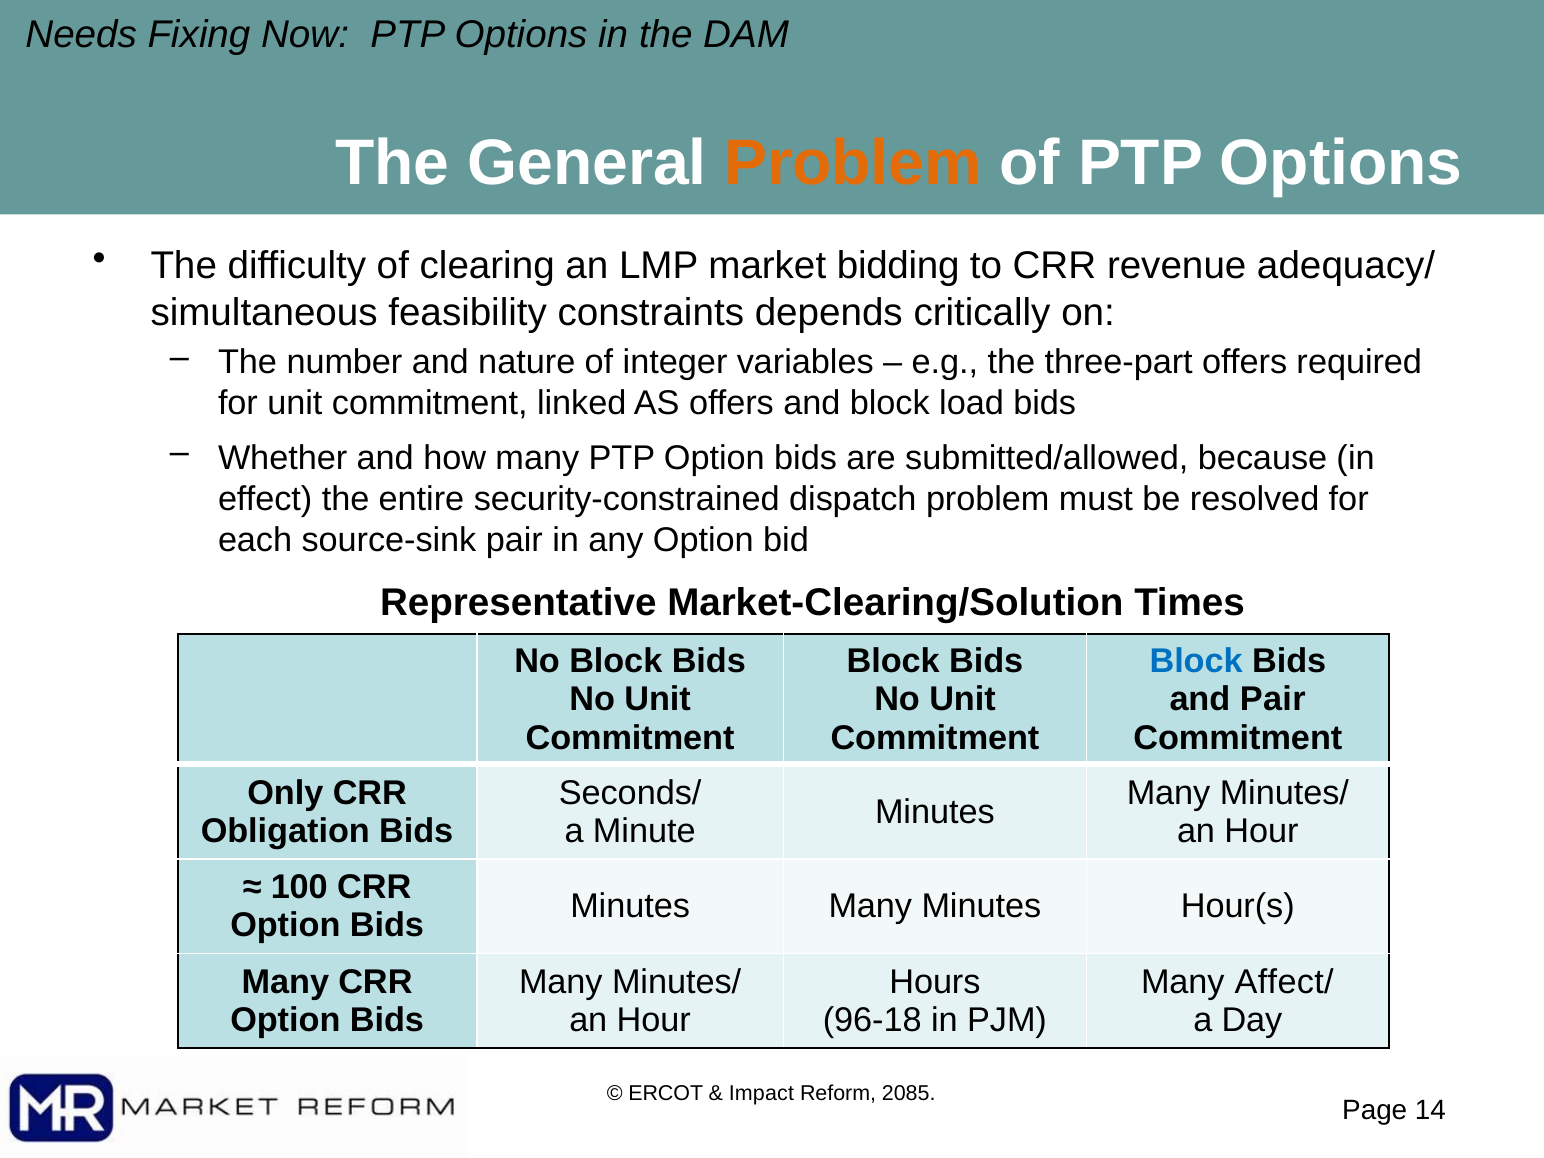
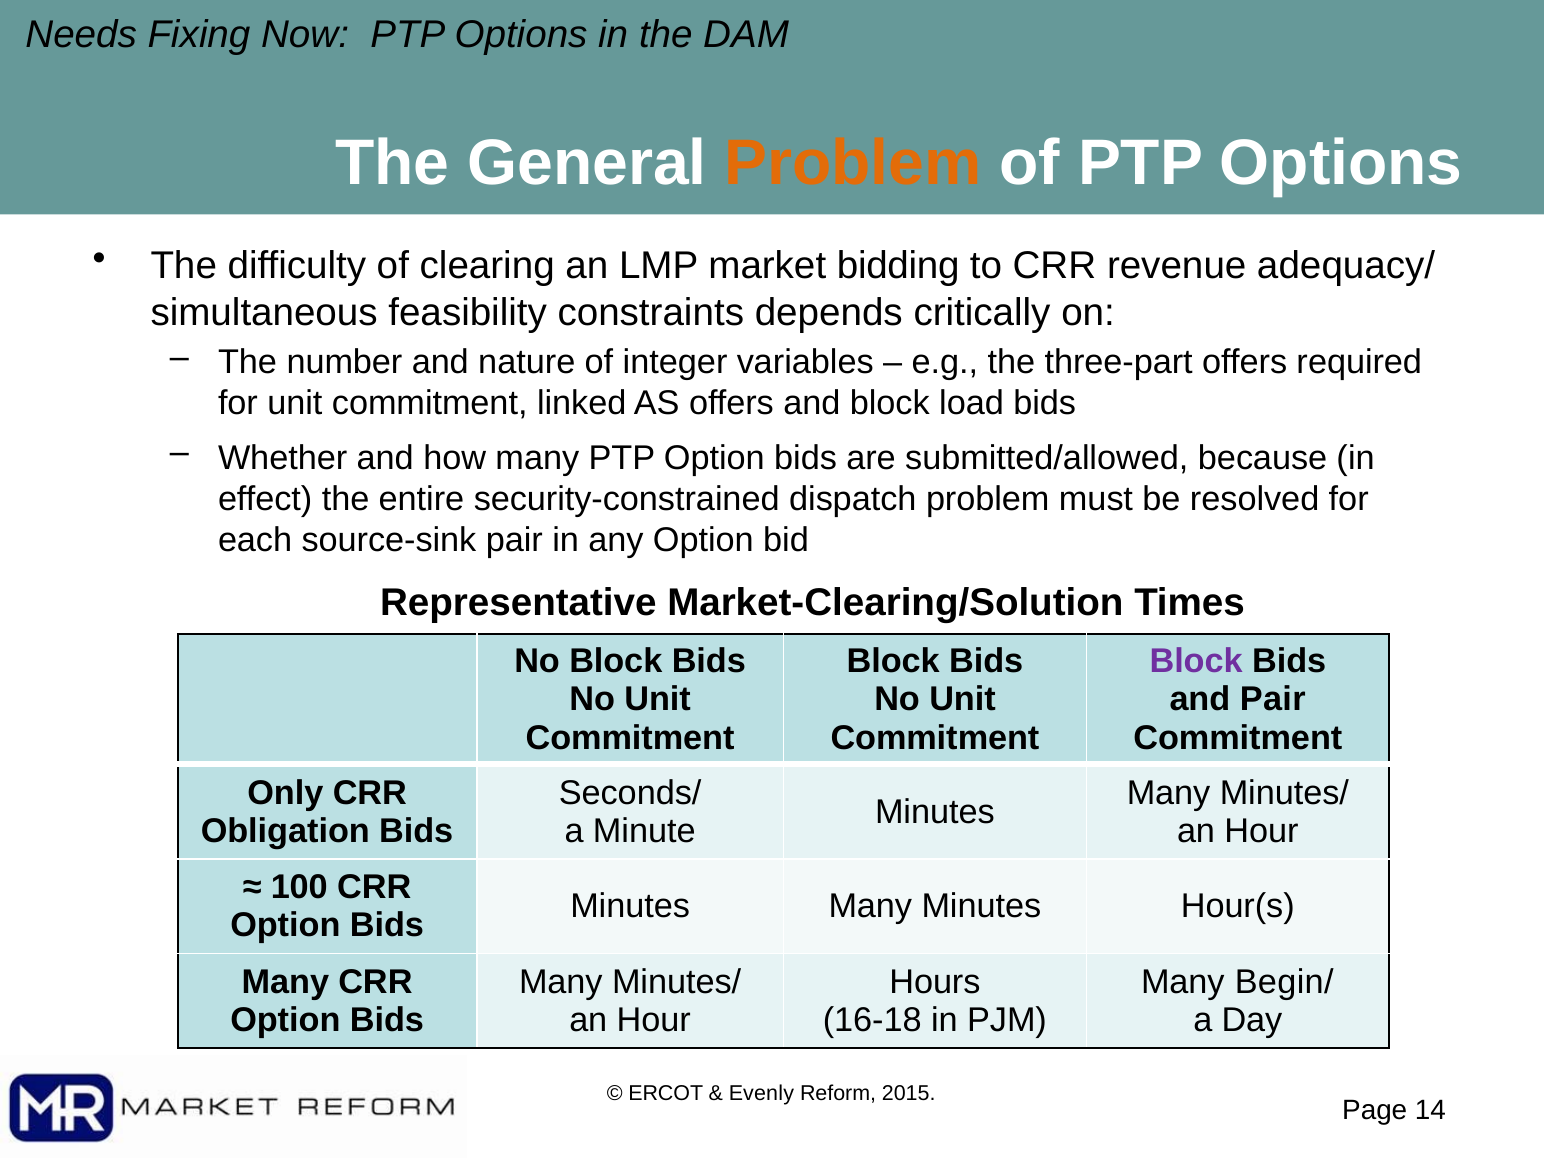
Block colour: blue -> purple (1196, 661)
Affect/: Affect/ -> Begin/ (1284, 982)
96-18: 96-18 -> 16-18 (872, 1020)
Impact: Impact -> Evenly (761, 1094)
2085: 2085 -> 2015 (909, 1094)
